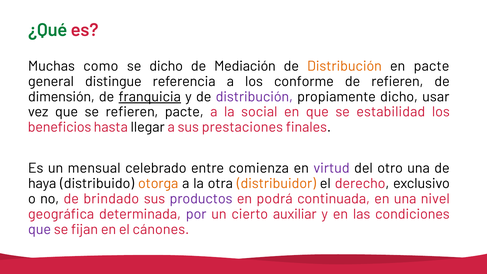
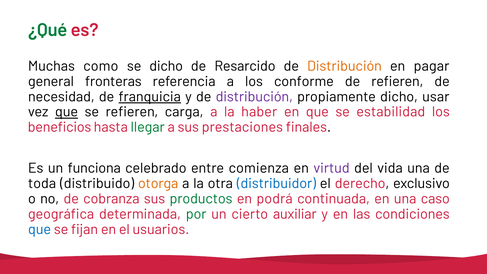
Mediación: Mediación -> Resarcido (245, 66)
en pacte: pacte -> pagar (432, 66)
distingue: distingue -> fronteras (113, 81)
dimensión: dimensión -> necesidad (61, 97)
que underline: none -> present (67, 112)
refieren pacte: pacte -> carga (184, 112)
social: social -> haber (259, 112)
llegar colour: black -> green (148, 127)
mensual: mensual -> funciona (94, 168)
otro: otro -> vida (390, 168)
haya: haya -> toda (42, 183)
distribuidor colour: orange -> blue (276, 183)
brindado: brindado -> cobranza (111, 199)
productos colour: purple -> green (201, 199)
nivel: nivel -> caso (435, 199)
por colour: purple -> green (196, 214)
que colour: purple -> blue (40, 229)
cánones: cánones -> usuarios (161, 229)
